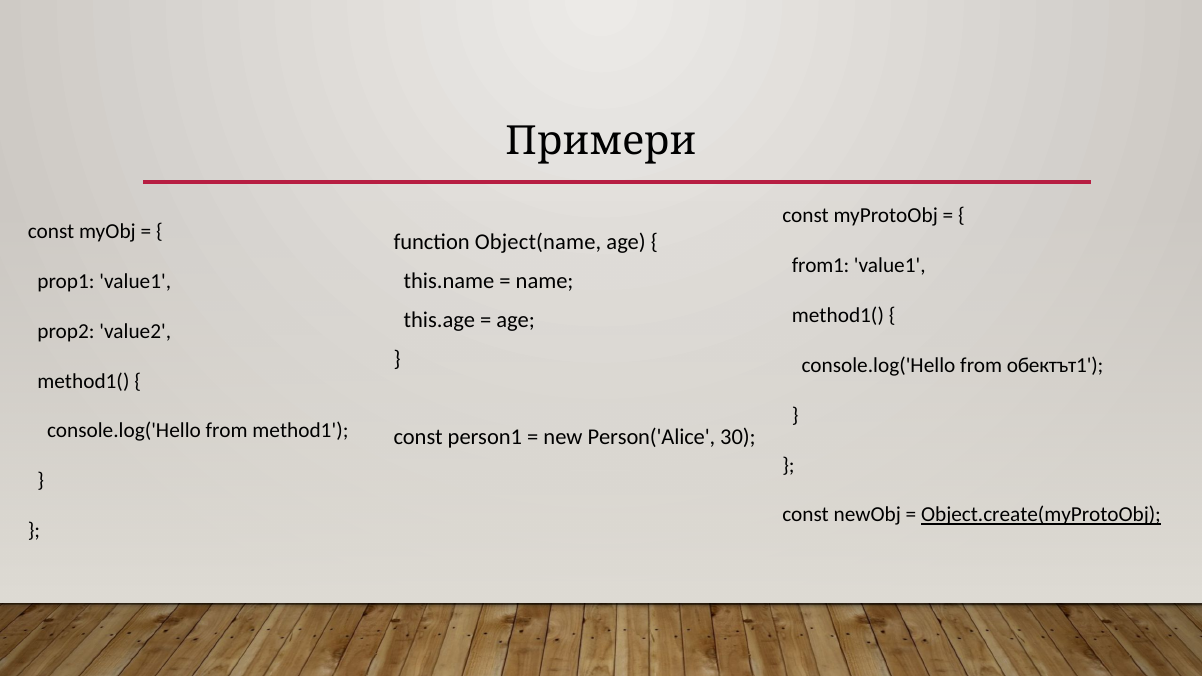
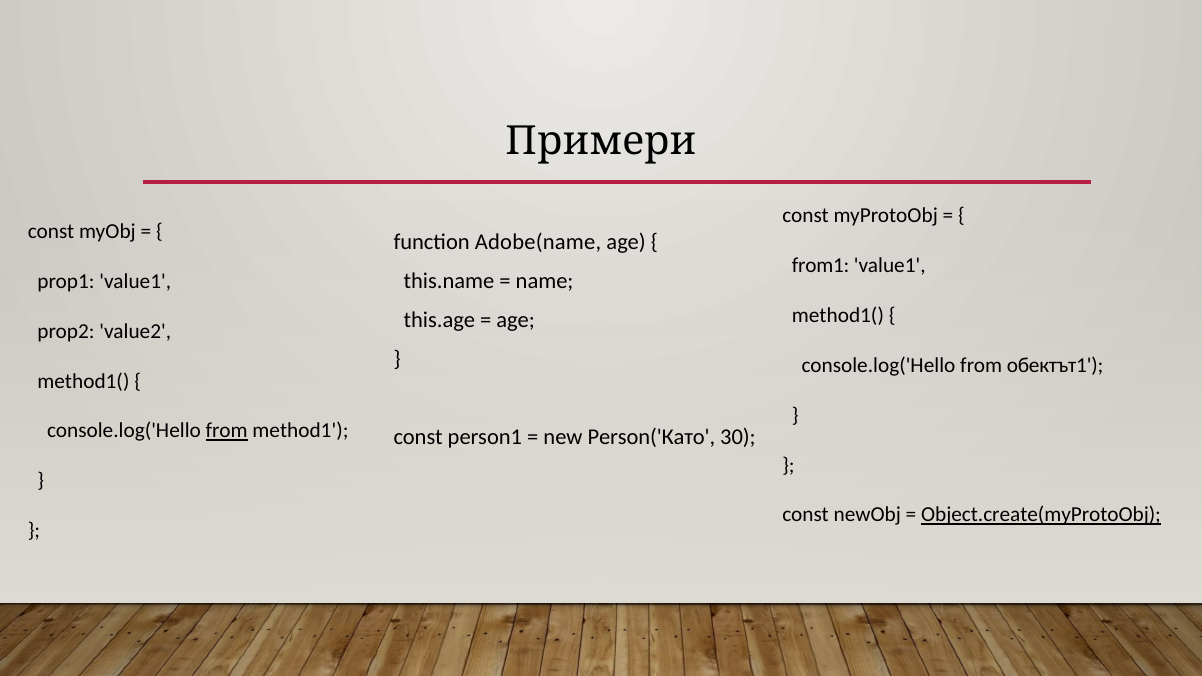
Object(name: Object(name -> Adobe(name (538, 242)
from underline: none -> present (227, 431)
Person('Alice: Person('Alice -> Person('Като (651, 437)
